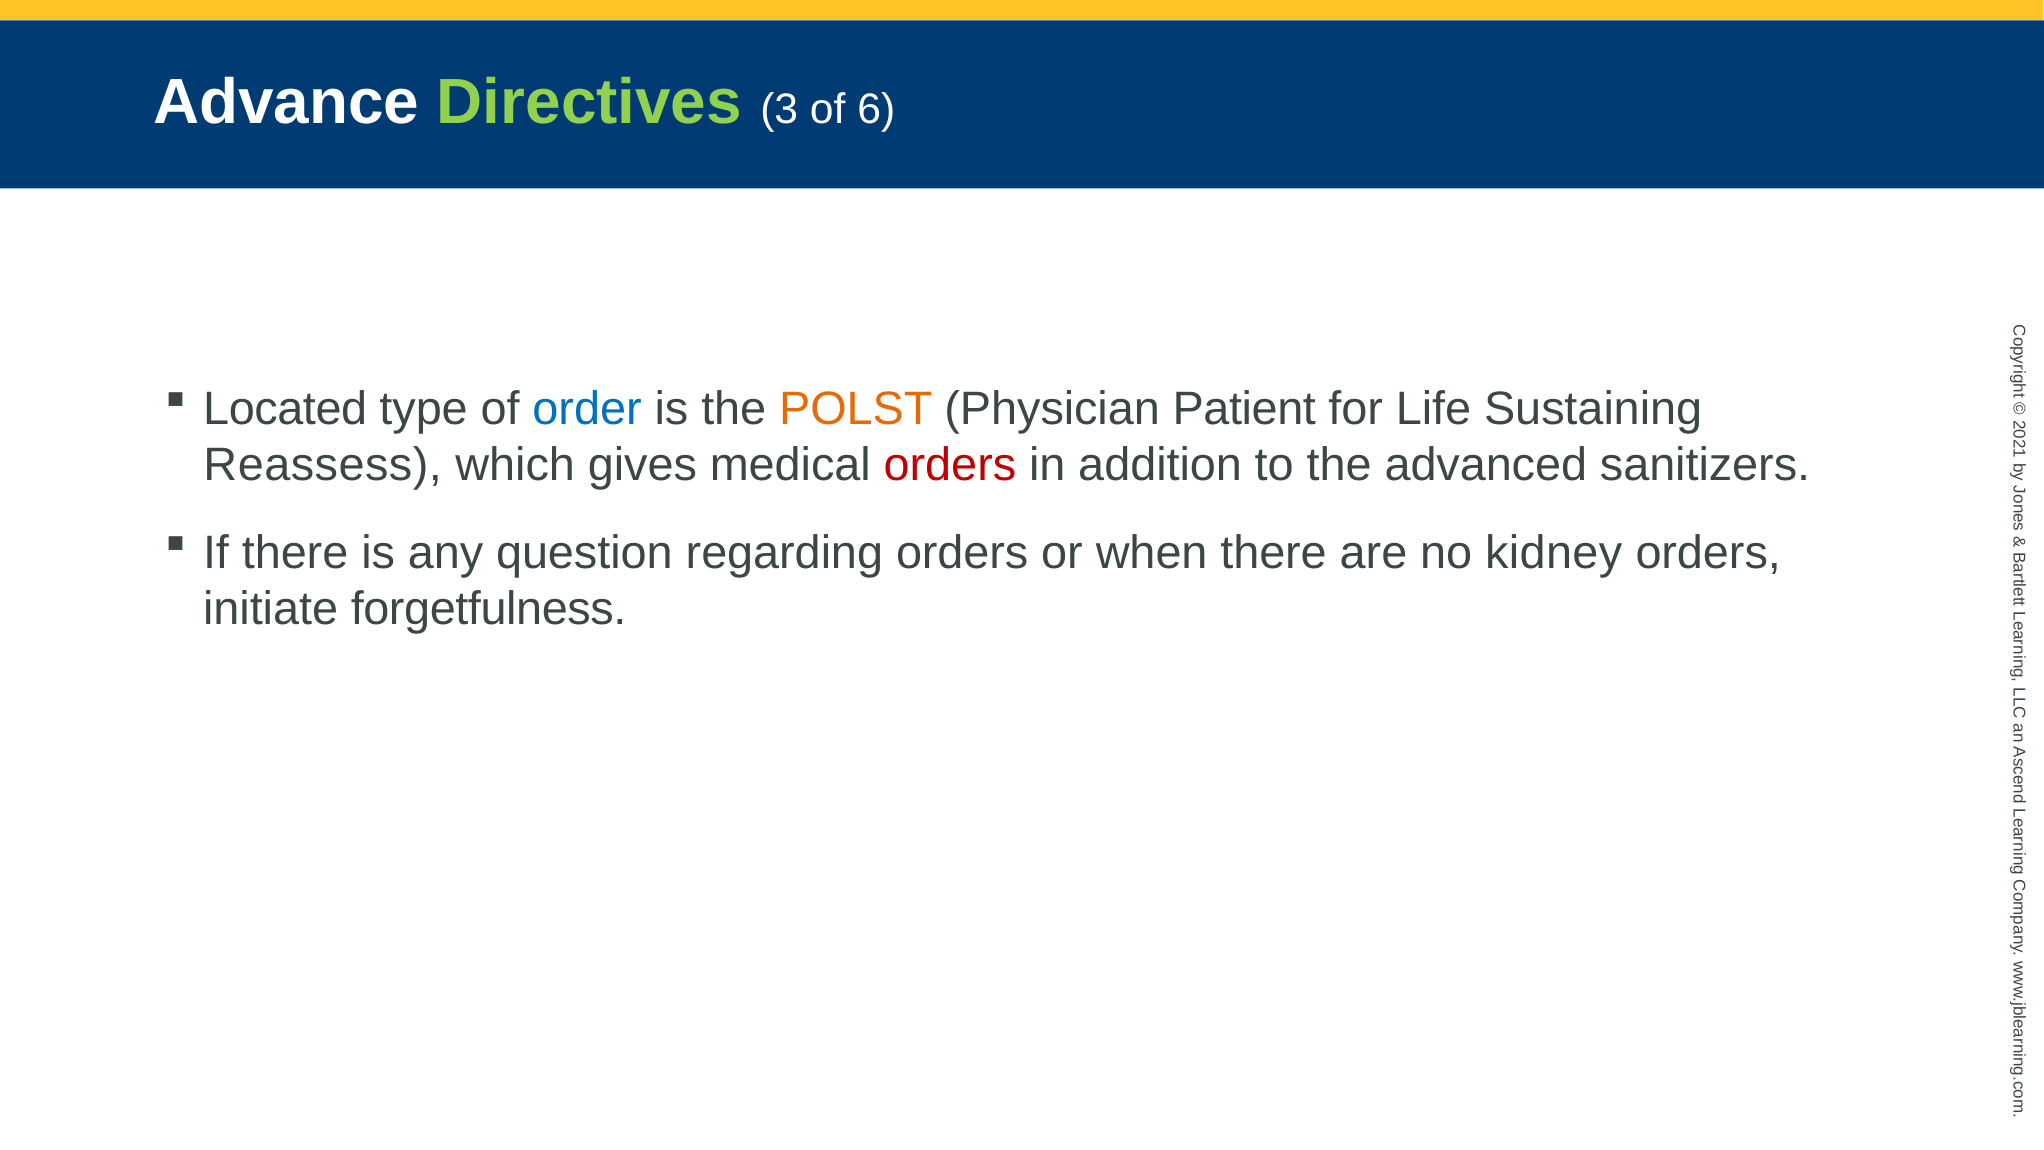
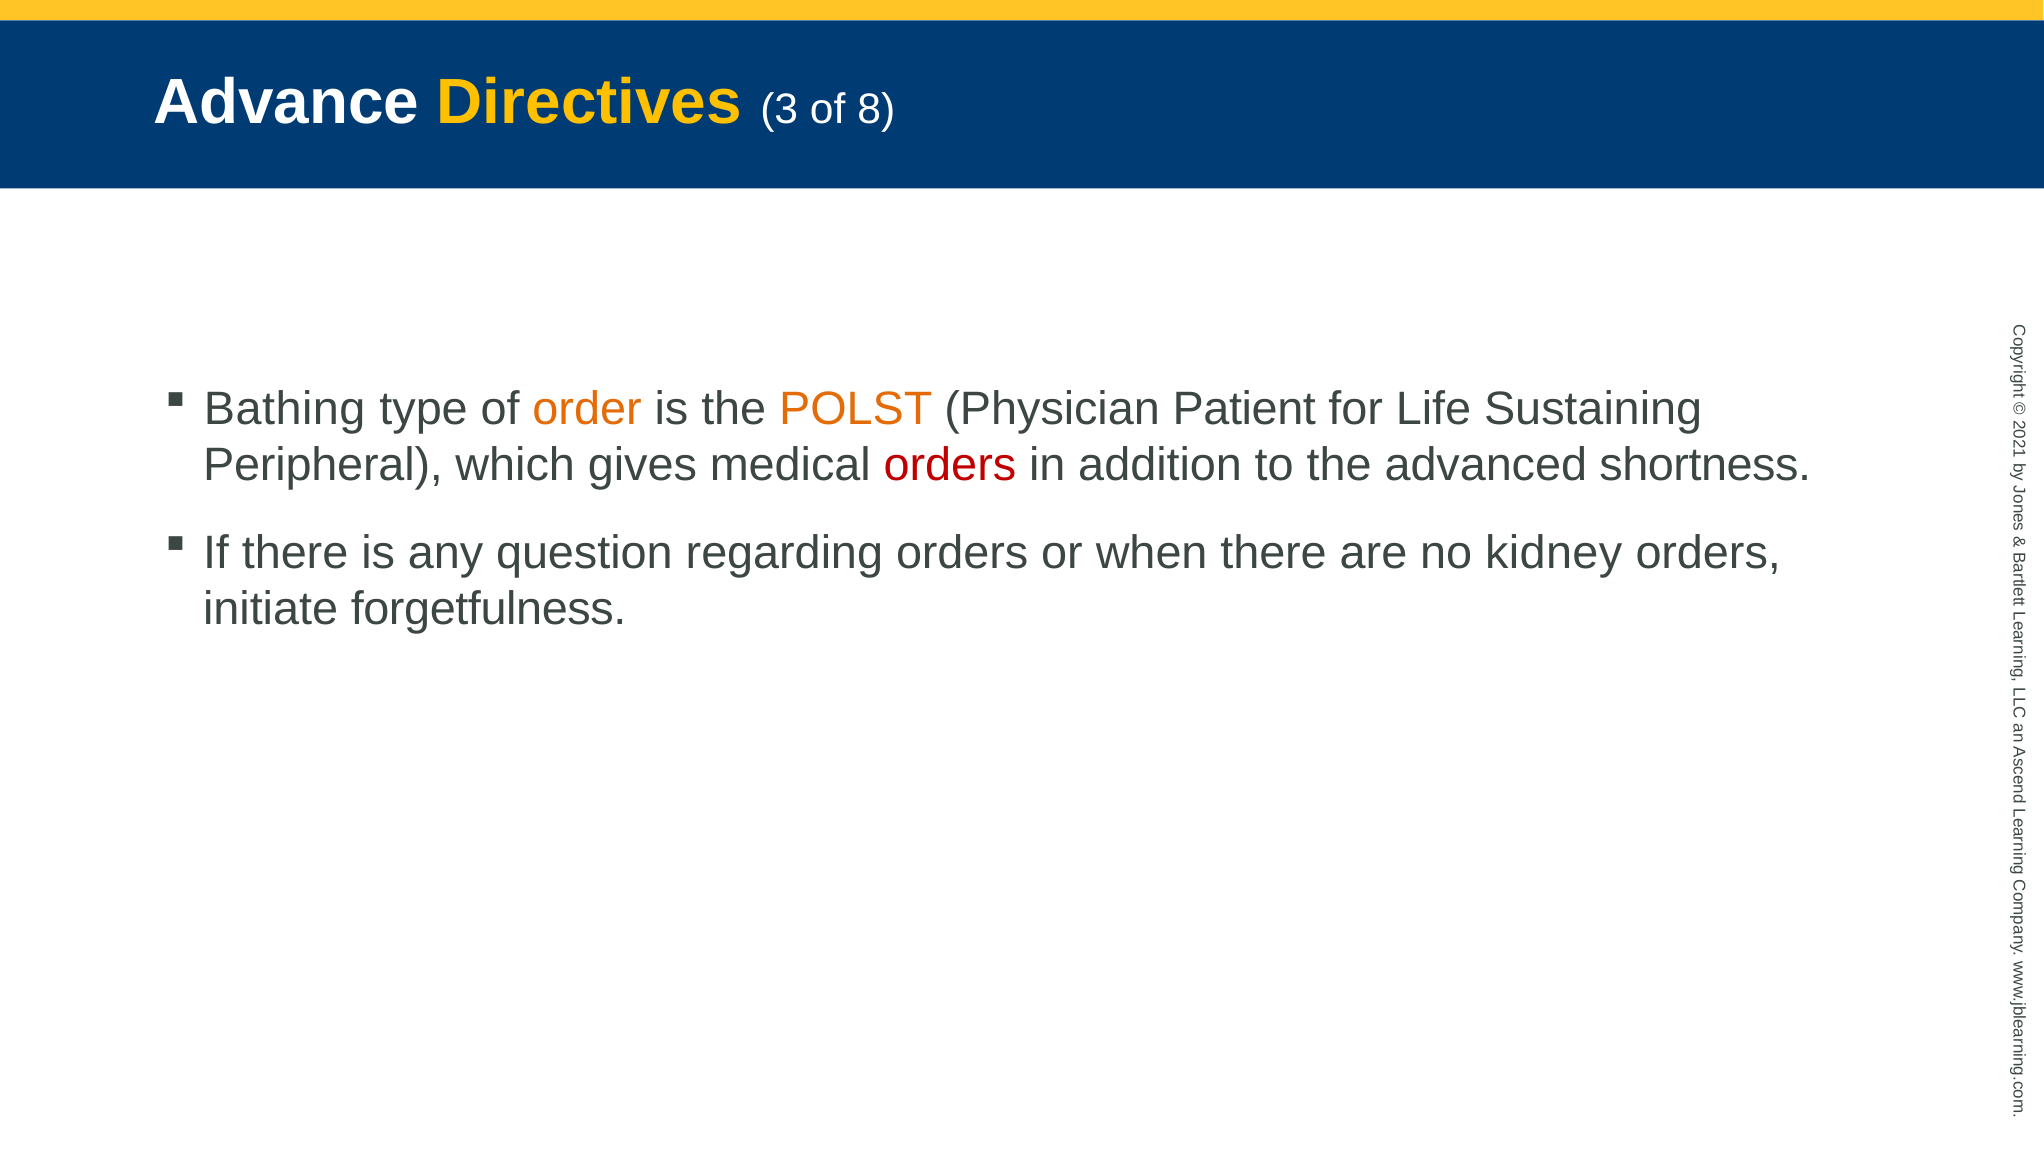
Directives colour: light green -> yellow (589, 103)
6: 6 -> 8 (876, 110)
Located: Located -> Bathing (285, 408)
order colour: blue -> orange (587, 408)
Reassess: Reassess -> Peripheral (323, 465)
sanitizers: sanitizers -> shortness (1705, 465)
